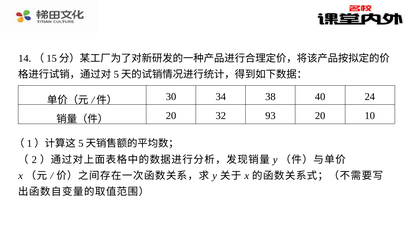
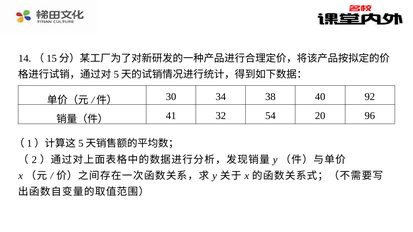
24: 24 -> 92 (370, 97)
20: 20 -> 41 (171, 116)
93: 93 -> 54 (270, 116)
10: 10 -> 96 (370, 116)
